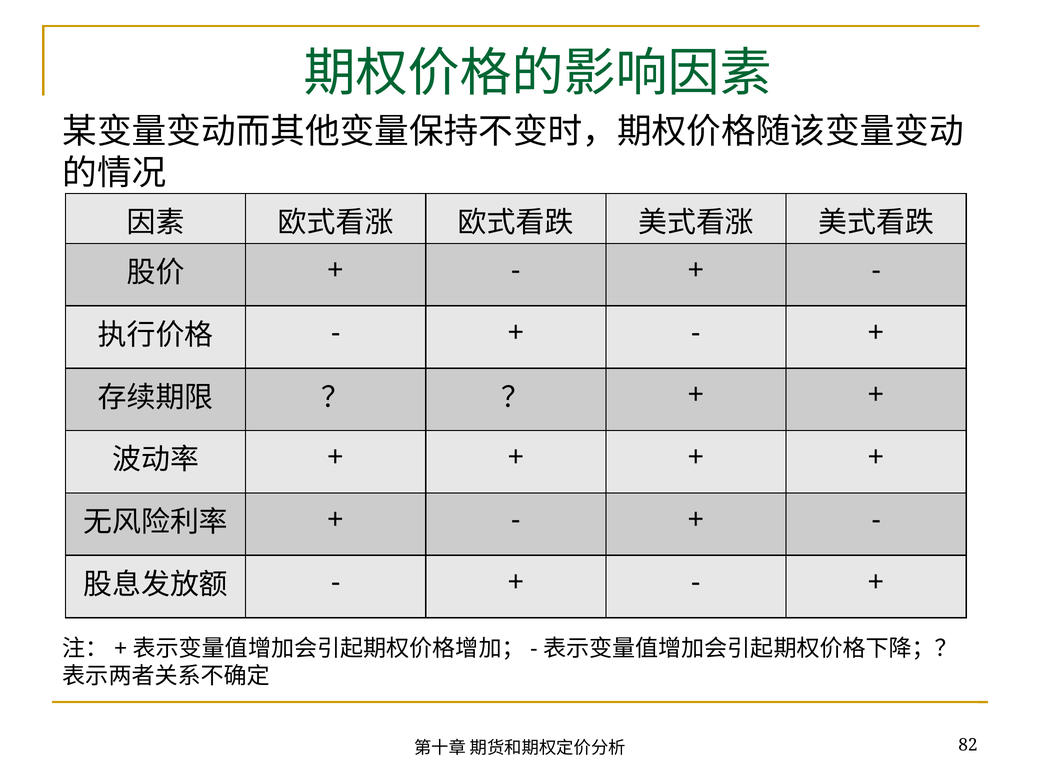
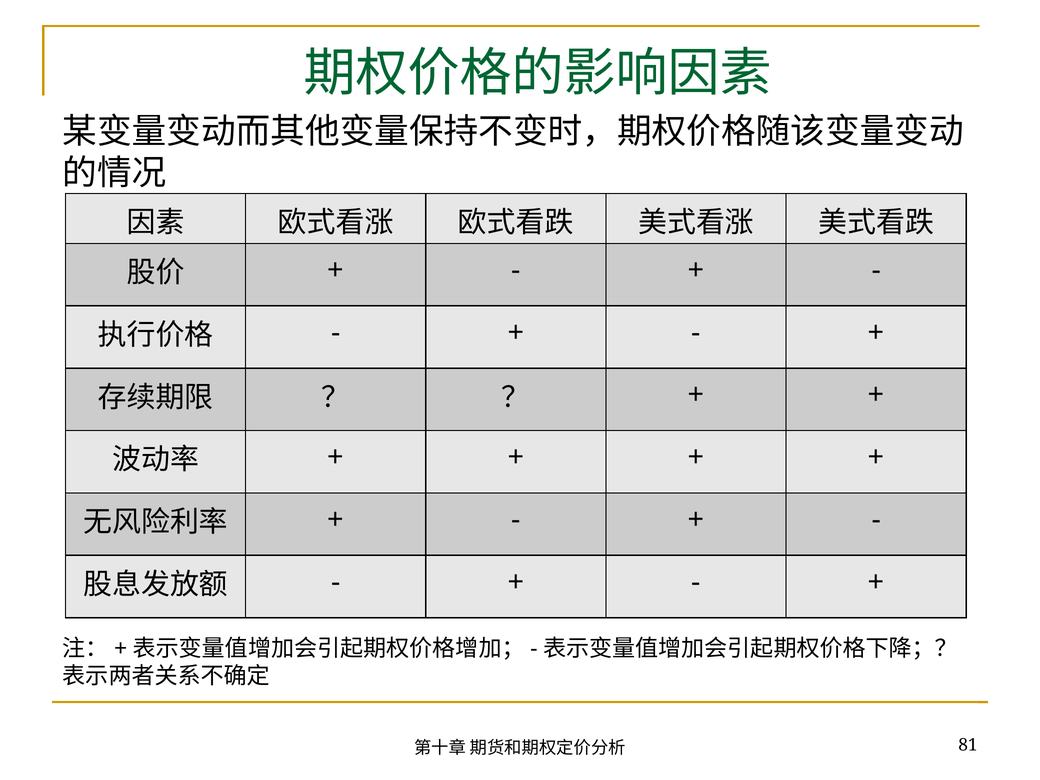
82: 82 -> 81 (968, 745)
